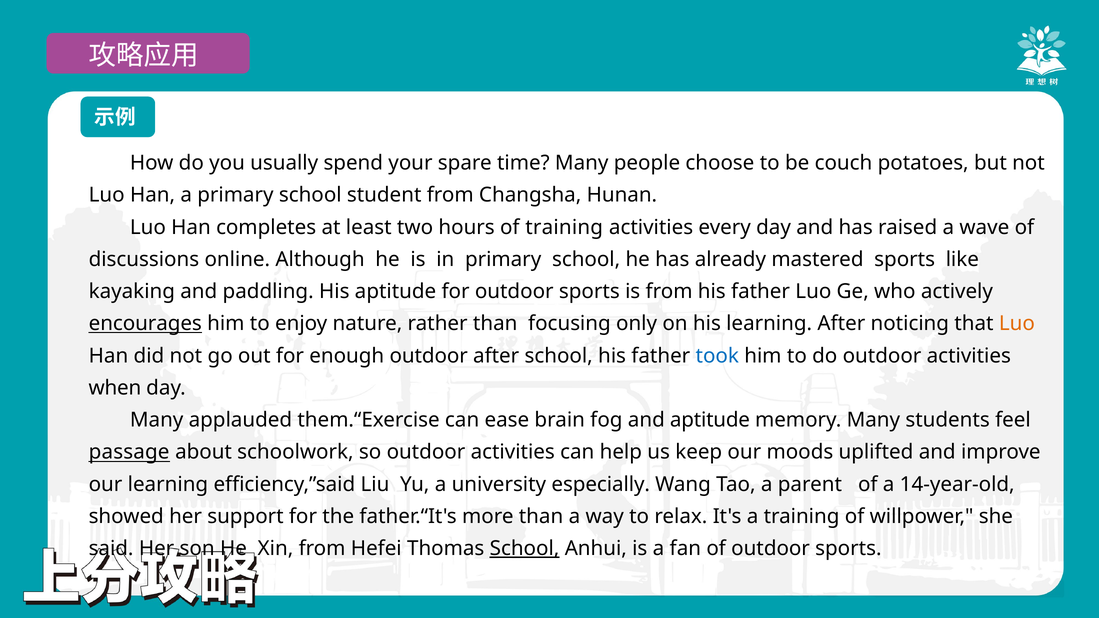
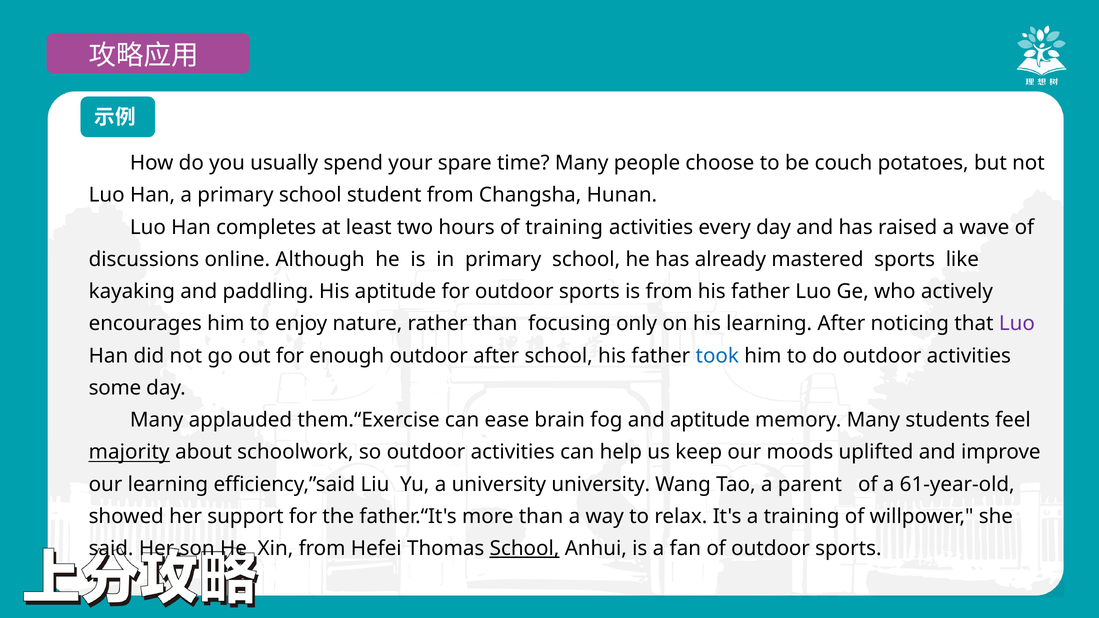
encourages underline: present -> none (145, 324)
Luo colour: orange -> purple (1017, 324)
when: when -> some (115, 388)
passage: passage -> majority (129, 452)
university especially: especially -> university (601, 484)
14-year-old: 14-year-old -> 61-year-old (957, 484)
